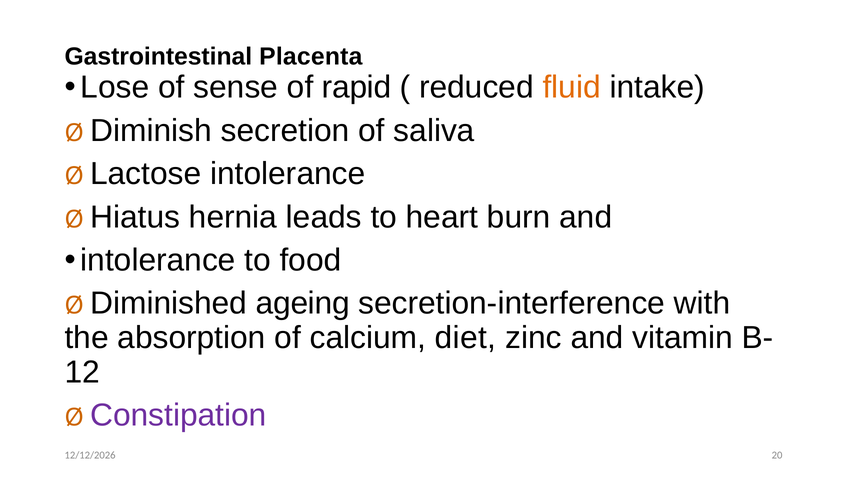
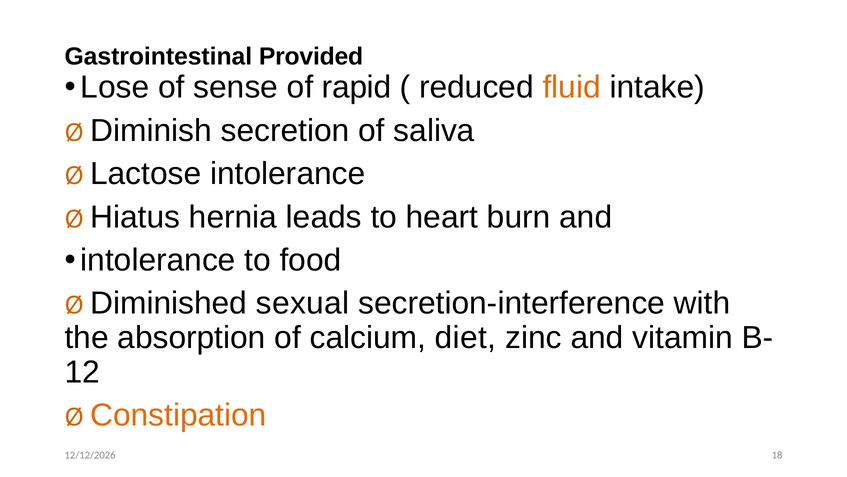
Placenta: Placenta -> Provided (311, 56)
ageing: ageing -> sexual (303, 303)
Constipation colour: purple -> orange (178, 415)
20: 20 -> 18 (777, 455)
